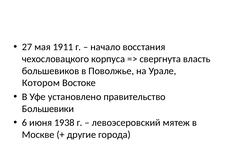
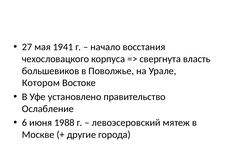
1911: 1911 -> 1941 (63, 47)
Большевики: Большевики -> Ослабление (48, 109)
1938: 1938 -> 1988 (64, 123)
